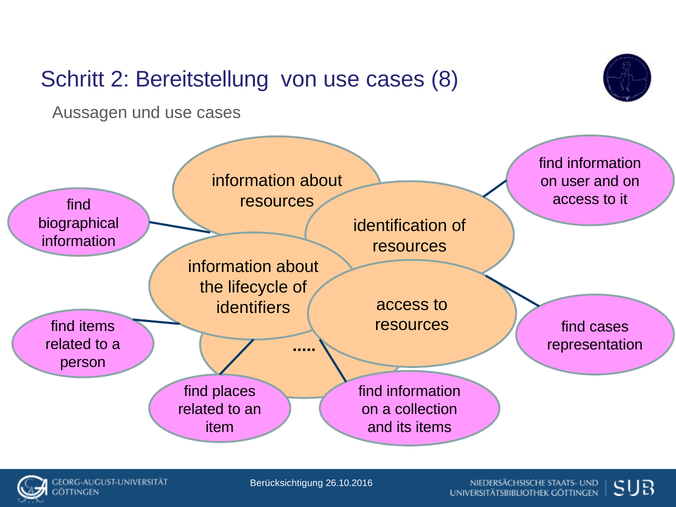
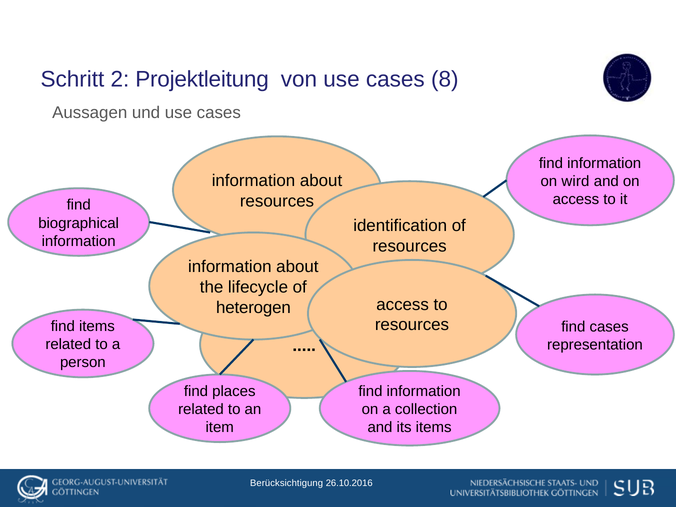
Bereitstellung: Bereitstellung -> Projektleitung (202, 80)
user: user -> wird (575, 181)
identifiers: identifiers -> heterogen (253, 307)
